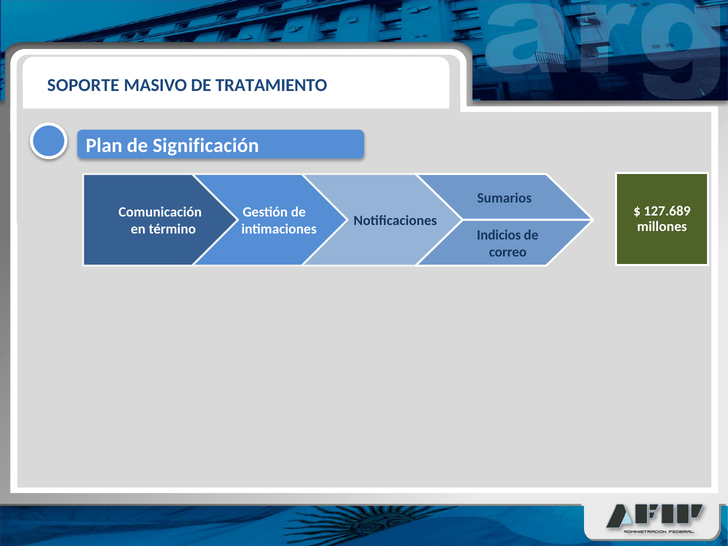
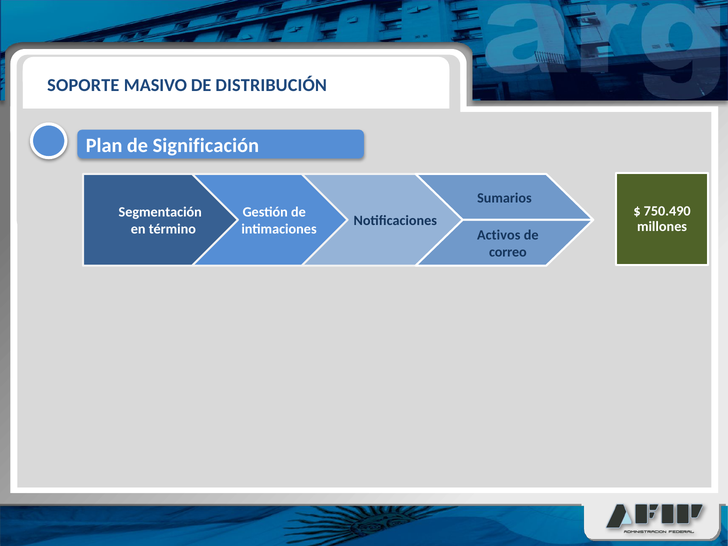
TRATAMIENTO: TRATAMIENTO -> DISTRIBUCIÓN (271, 85)
127.689: 127.689 -> 750.490 (667, 211)
Comunicación: Comunicación -> Segmentación (160, 212)
Indicios: Indicios -> Activos (499, 235)
